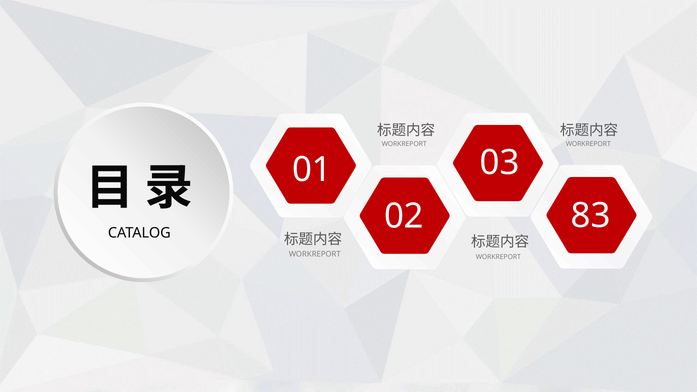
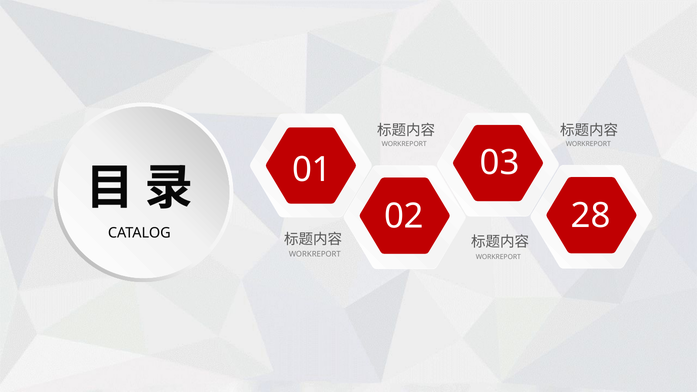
83: 83 -> 28 (591, 216)
